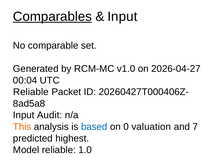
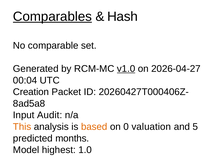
Input: Input -> Hash (122, 16)
v1.0 underline: none -> present (126, 69)
Reliable: Reliable -> Creation (31, 92)
based colour: blue -> orange (94, 127)
7: 7 -> 5 (195, 127)
highest: highest -> months (72, 138)
Model reliable: reliable -> highest (59, 150)
